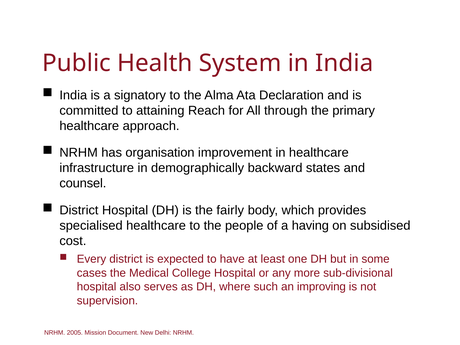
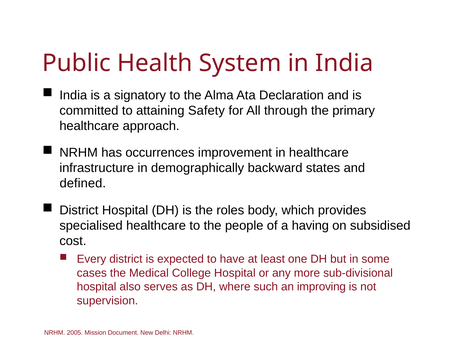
Reach: Reach -> Safety (206, 111)
organisation: organisation -> occurrences (160, 153)
counsel: counsel -> defined (83, 183)
fairly: fairly -> roles (230, 210)
